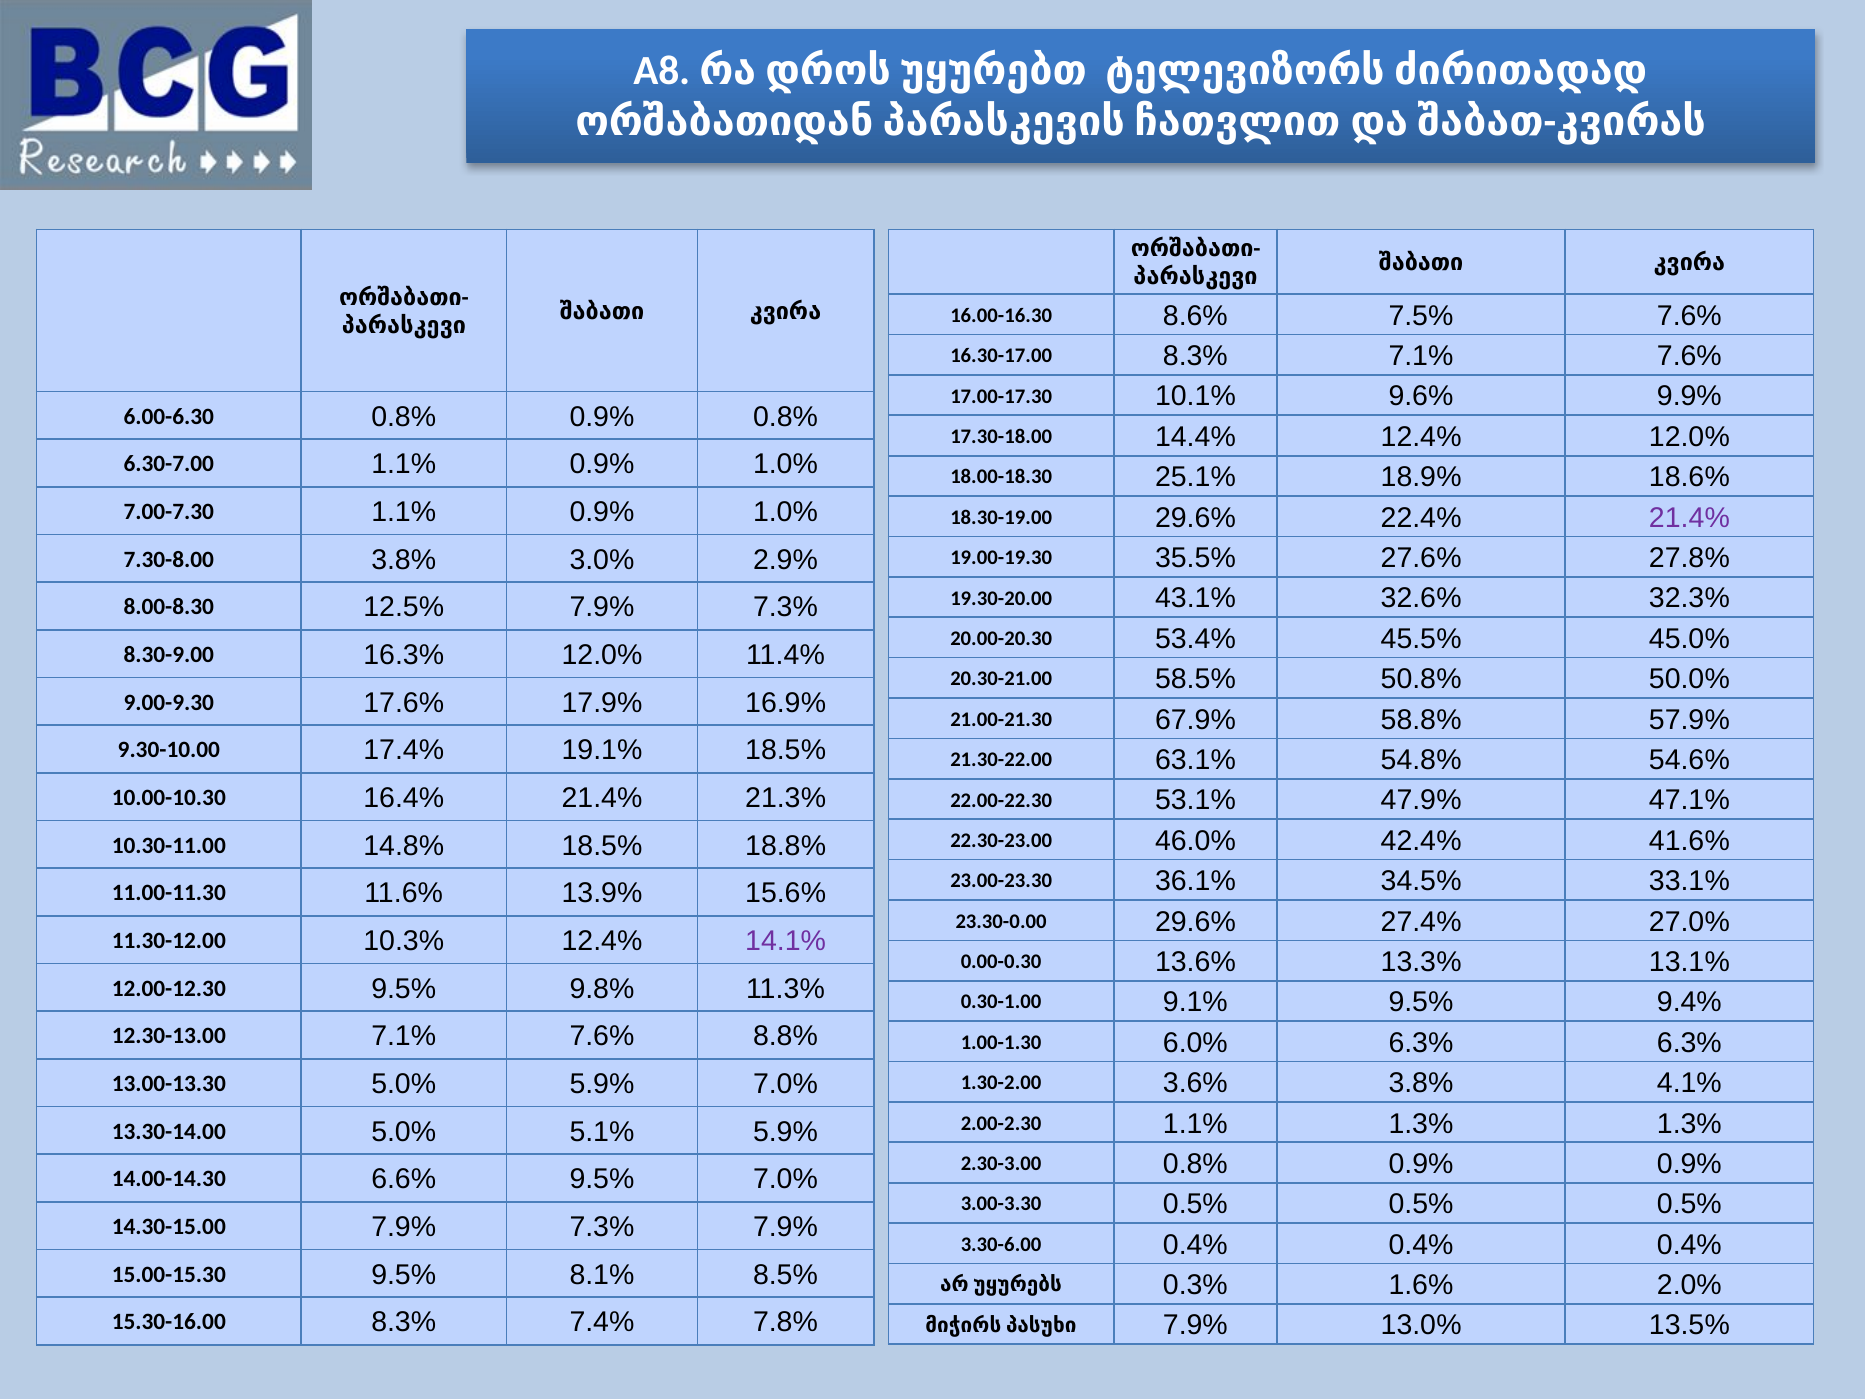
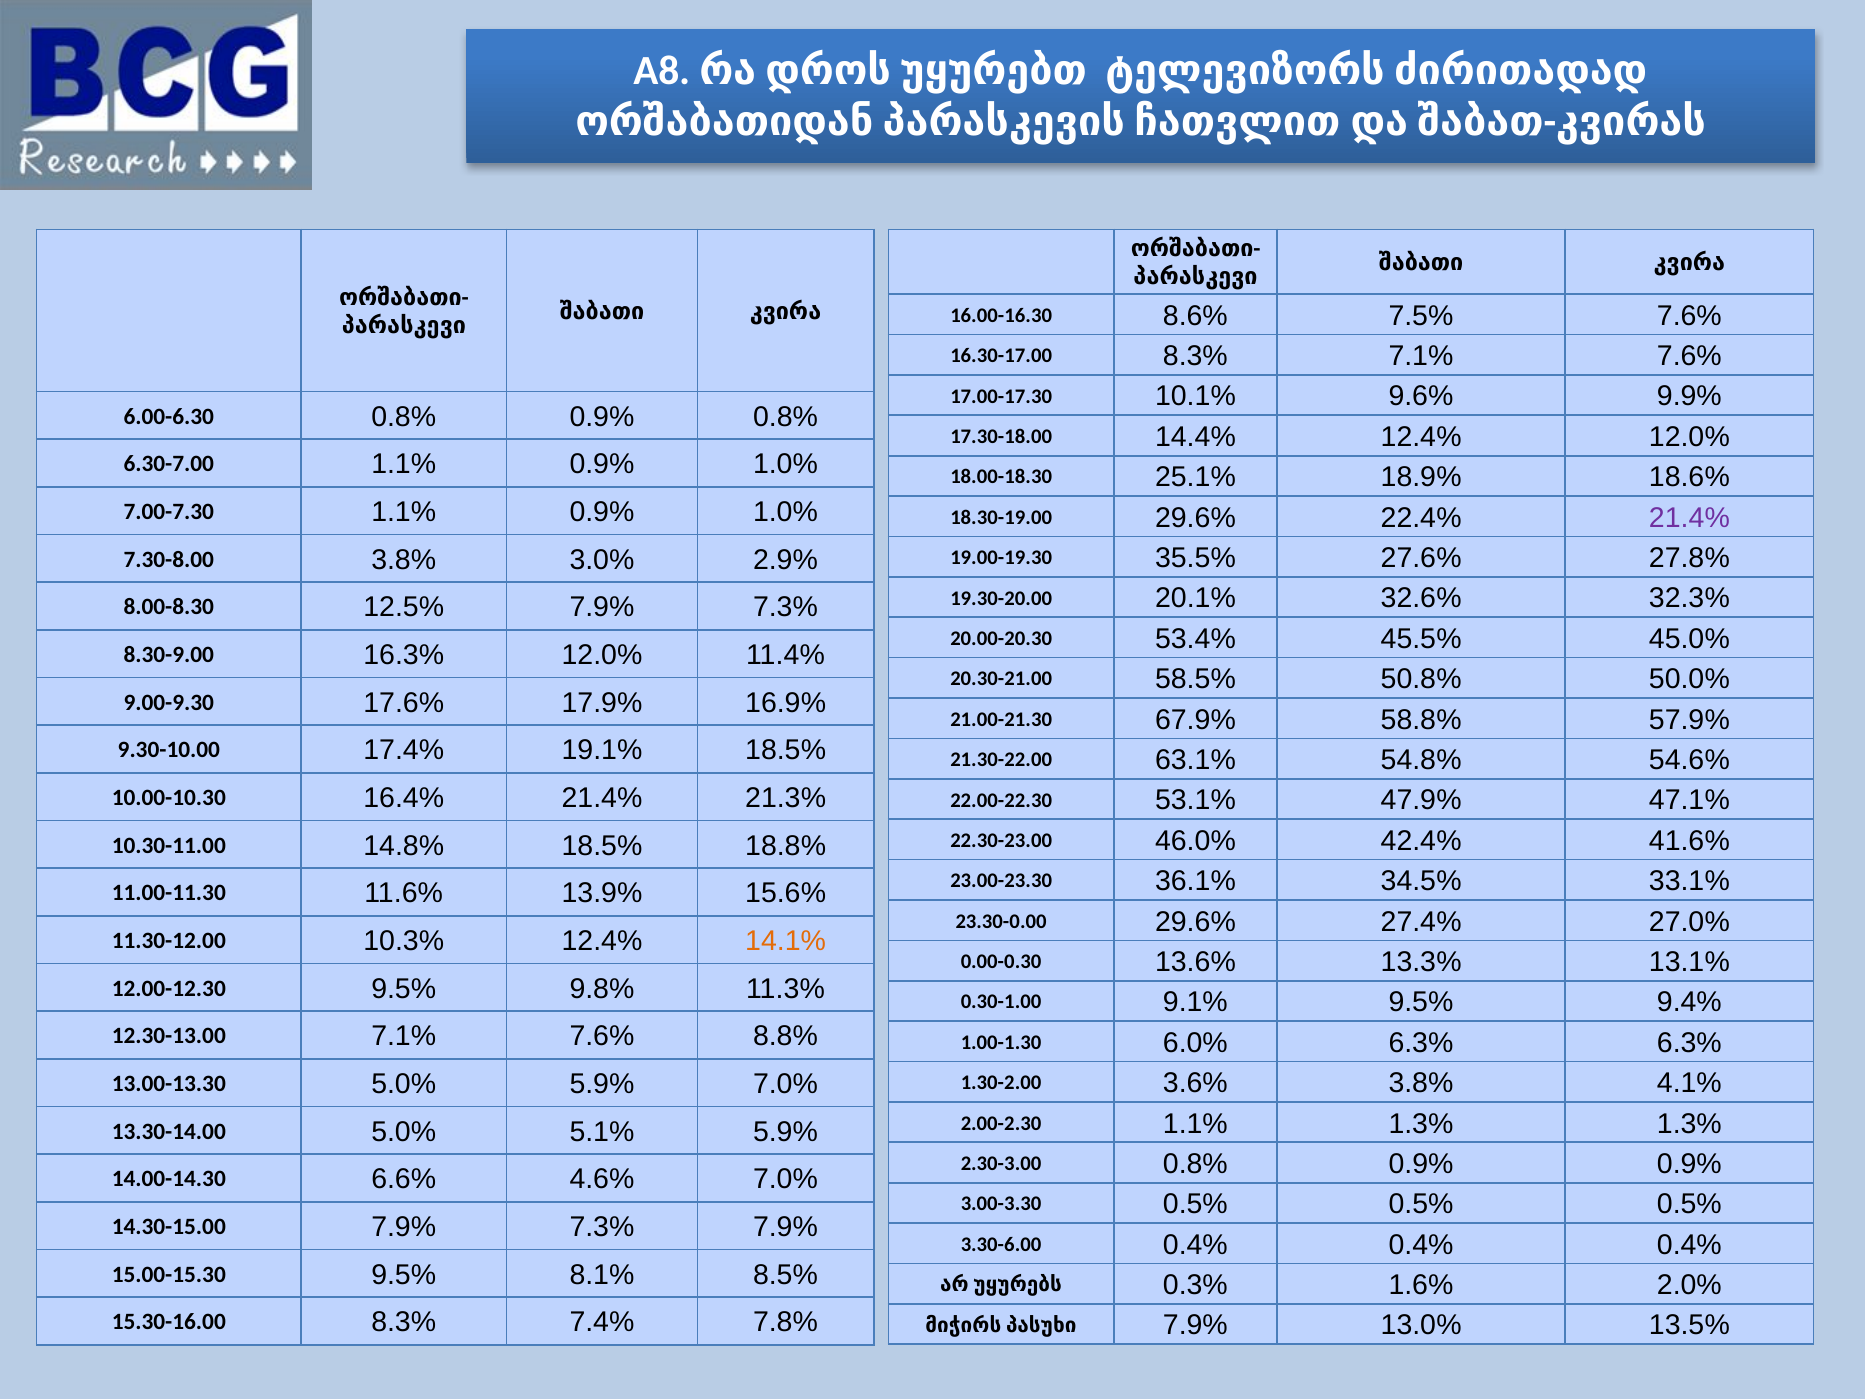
43.1%: 43.1% -> 20.1% (1195, 598)
14.1% colour: purple -> orange (786, 941)
6.6% 9.5%: 9.5% -> 4.6% (602, 1179)
